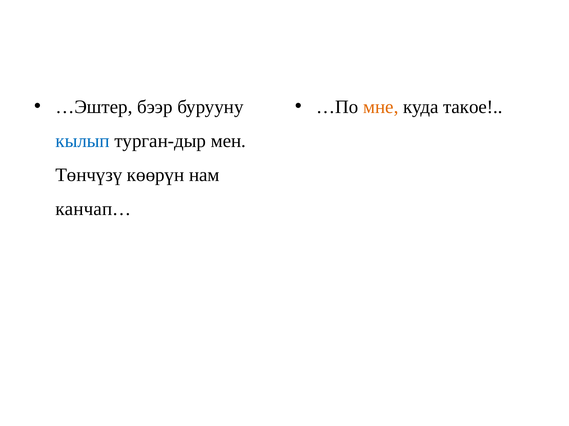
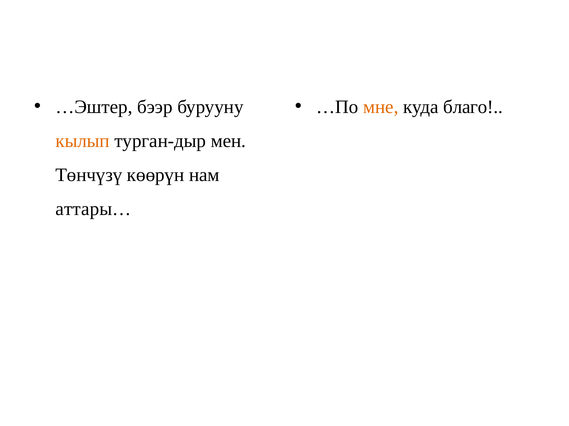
такое: такое -> благо (473, 107)
кылып colour: blue -> orange (83, 141)
канчап…: канчап… -> аттары… (93, 209)
